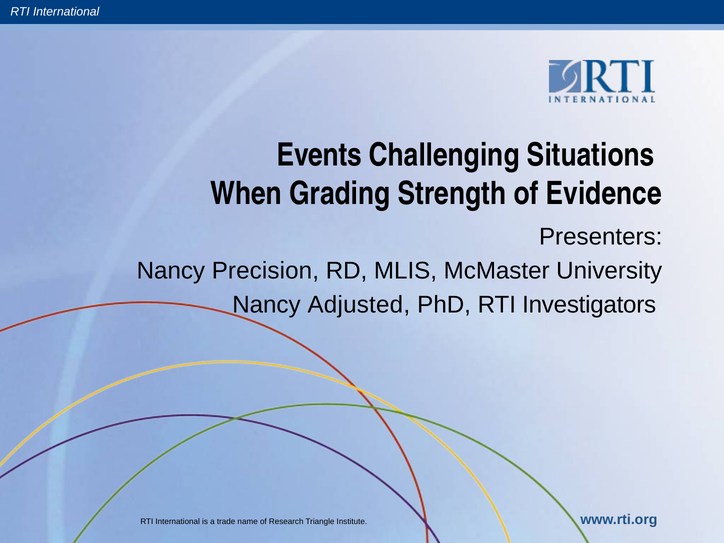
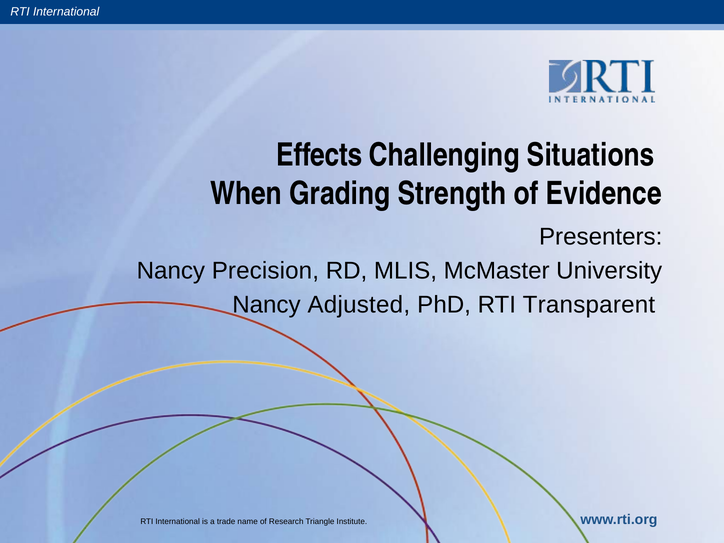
Events: Events -> Effects (319, 155)
Investigators: Investigators -> Transparent (589, 305)
